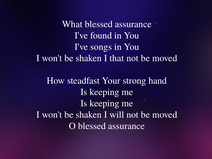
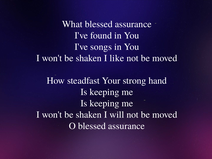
that: that -> like (117, 58)
